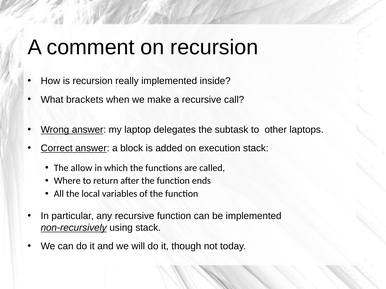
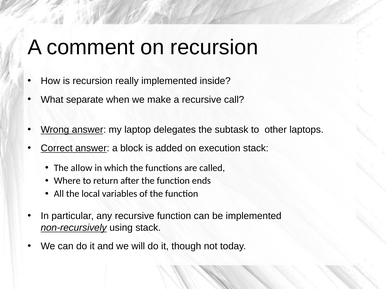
brackets: brackets -> separate (85, 100)
